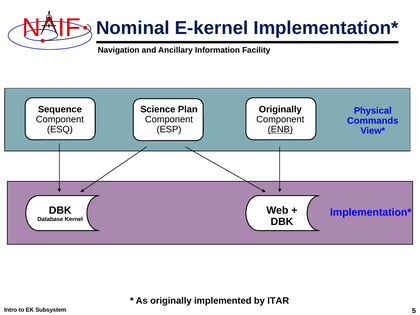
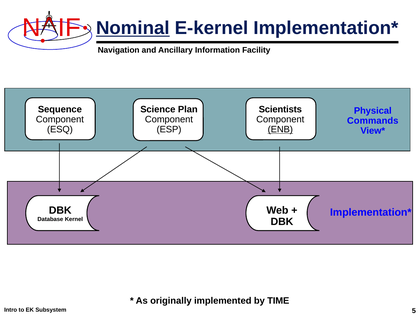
Nominal underline: none -> present (133, 28)
Originally: Originally -> Scientists (280, 109)
ITAR: ITAR -> TIME (278, 301)
